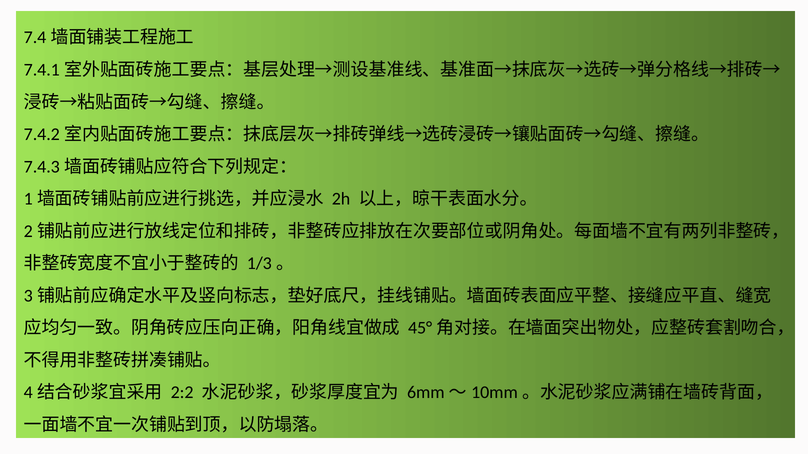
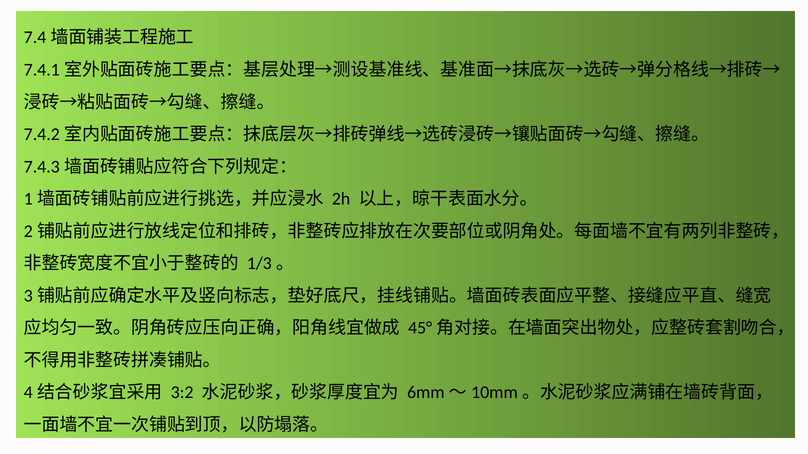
2:2: 2:2 -> 3:2 (182, 393)
